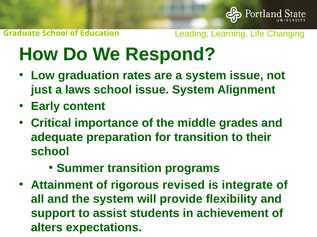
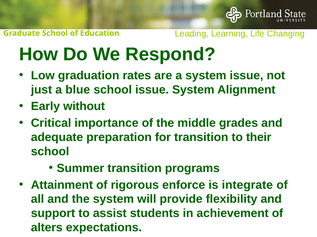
laws: laws -> blue (78, 90)
content: content -> without (84, 107)
revised: revised -> enforce (184, 185)
